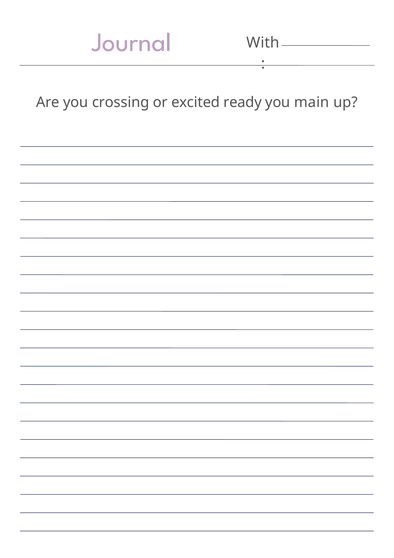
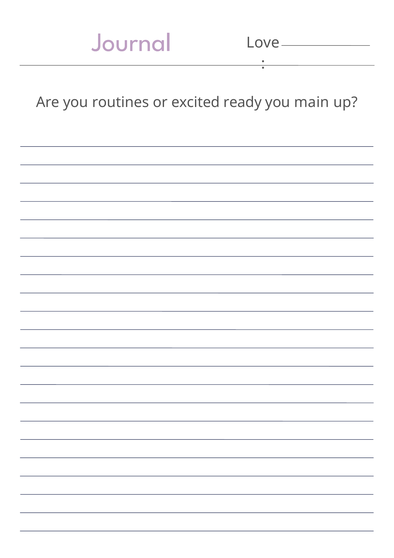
With: With -> Love (263, 43)
crossing: crossing -> routines (121, 102)
